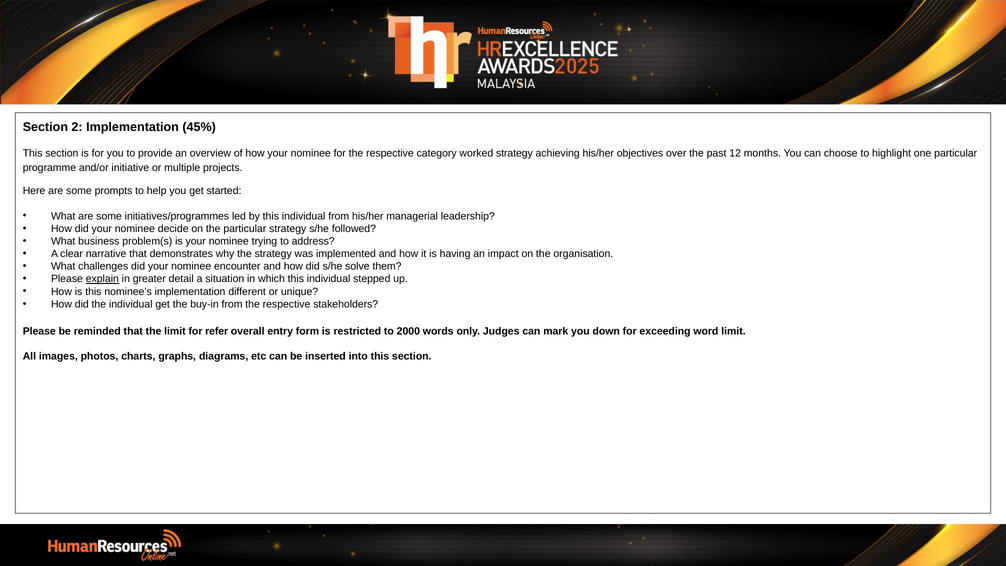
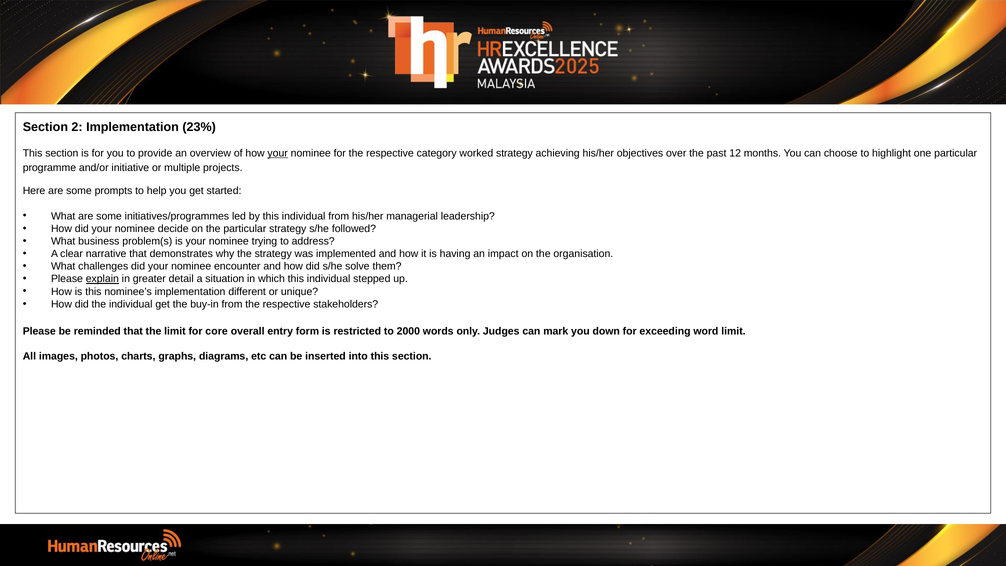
45%: 45% -> 23% (199, 127)
your underline: none -> present (278, 153)
refer: refer -> core (217, 331)
